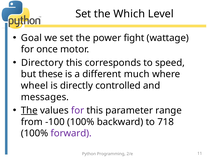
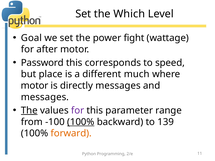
once: once -> after (47, 49)
Directory: Directory -> Password (42, 63)
these: these -> place (51, 74)
wheel: wheel -> motor (35, 86)
directly controlled: controlled -> messages (118, 86)
100% underline: none -> present (81, 122)
718: 718 -> 139 (166, 122)
forward colour: purple -> orange (71, 134)
